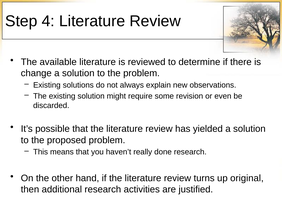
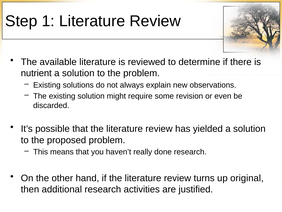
4: 4 -> 1 (48, 21)
change: change -> nutrient (36, 73)
